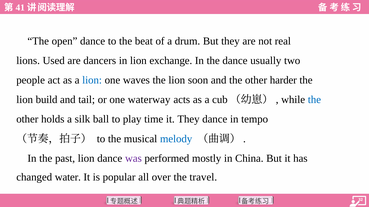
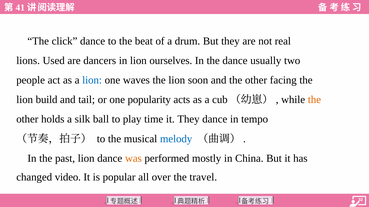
open: open -> click (65, 41)
exchange: exchange -> ourselves (171, 61)
harder: harder -> facing (283, 80)
waterway: waterway -> popularity (149, 100)
the colour: blue -> orange (314, 100)
was colour: purple -> orange (133, 159)
water: water -> video (68, 178)
